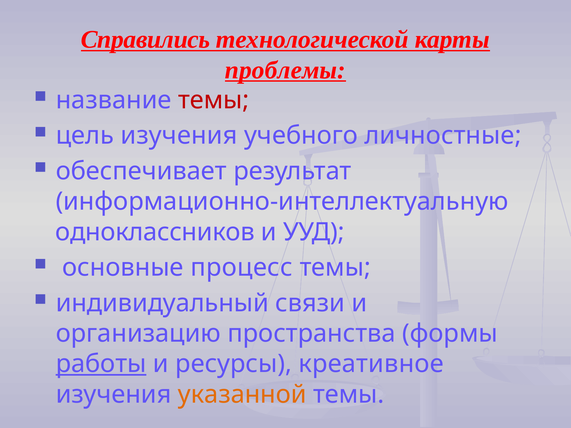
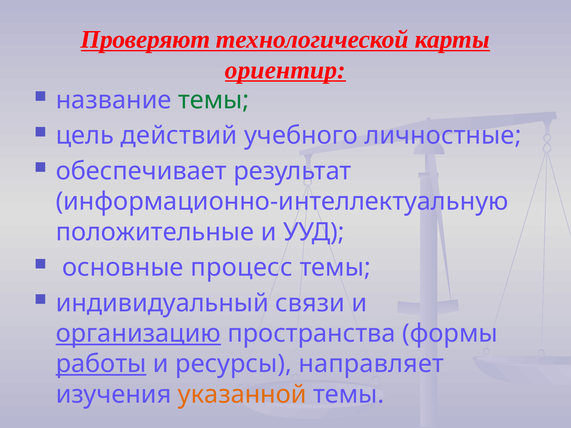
Справились: Справились -> Проверяют (145, 40)
проблемы: проблемы -> ориентир (285, 70)
темы colour: red -> green (214, 100)
цель изучения: изучения -> действий (179, 136)
одноклассников: одноклассников -> положительные (155, 232)
организацию underline: none -> present (138, 334)
креативное: креативное -> направляет (371, 364)
